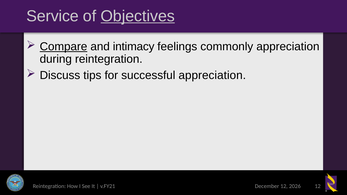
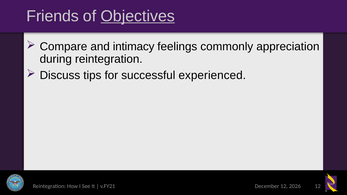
Service: Service -> Friends (53, 16)
Compare underline: present -> none (63, 47)
successful appreciation: appreciation -> experienced (212, 75)
